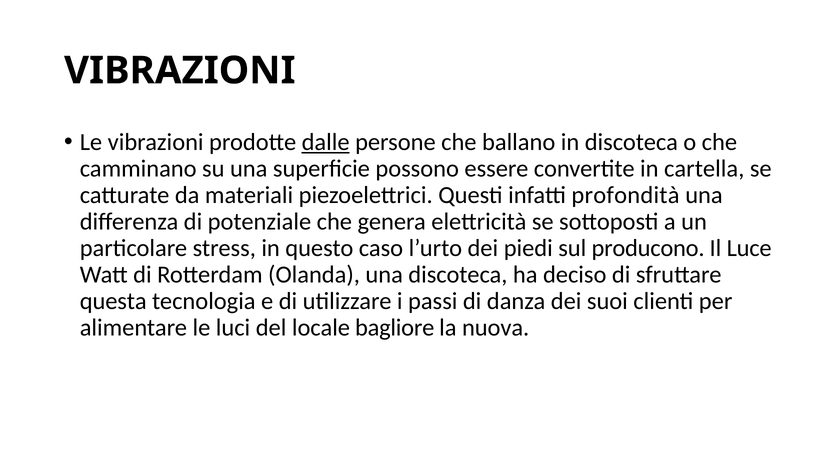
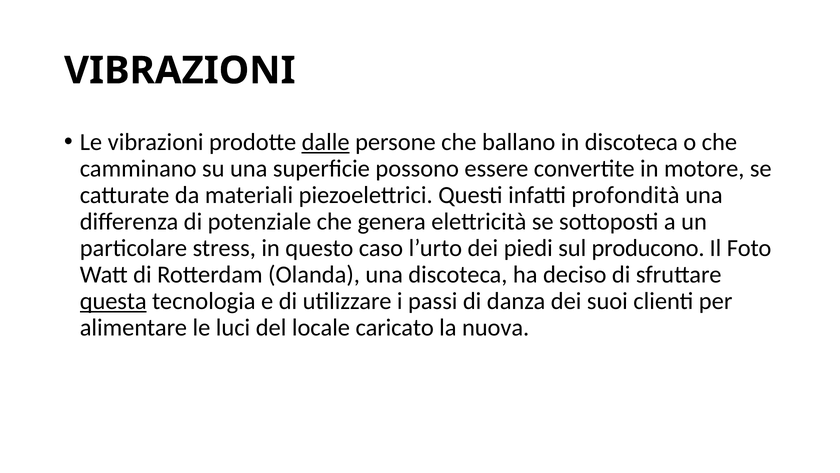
cartella: cartella -> motore (704, 168)
Luce: Luce -> Foto (749, 248)
questa underline: none -> present (113, 301)
bagliore: bagliore -> caricato (395, 327)
